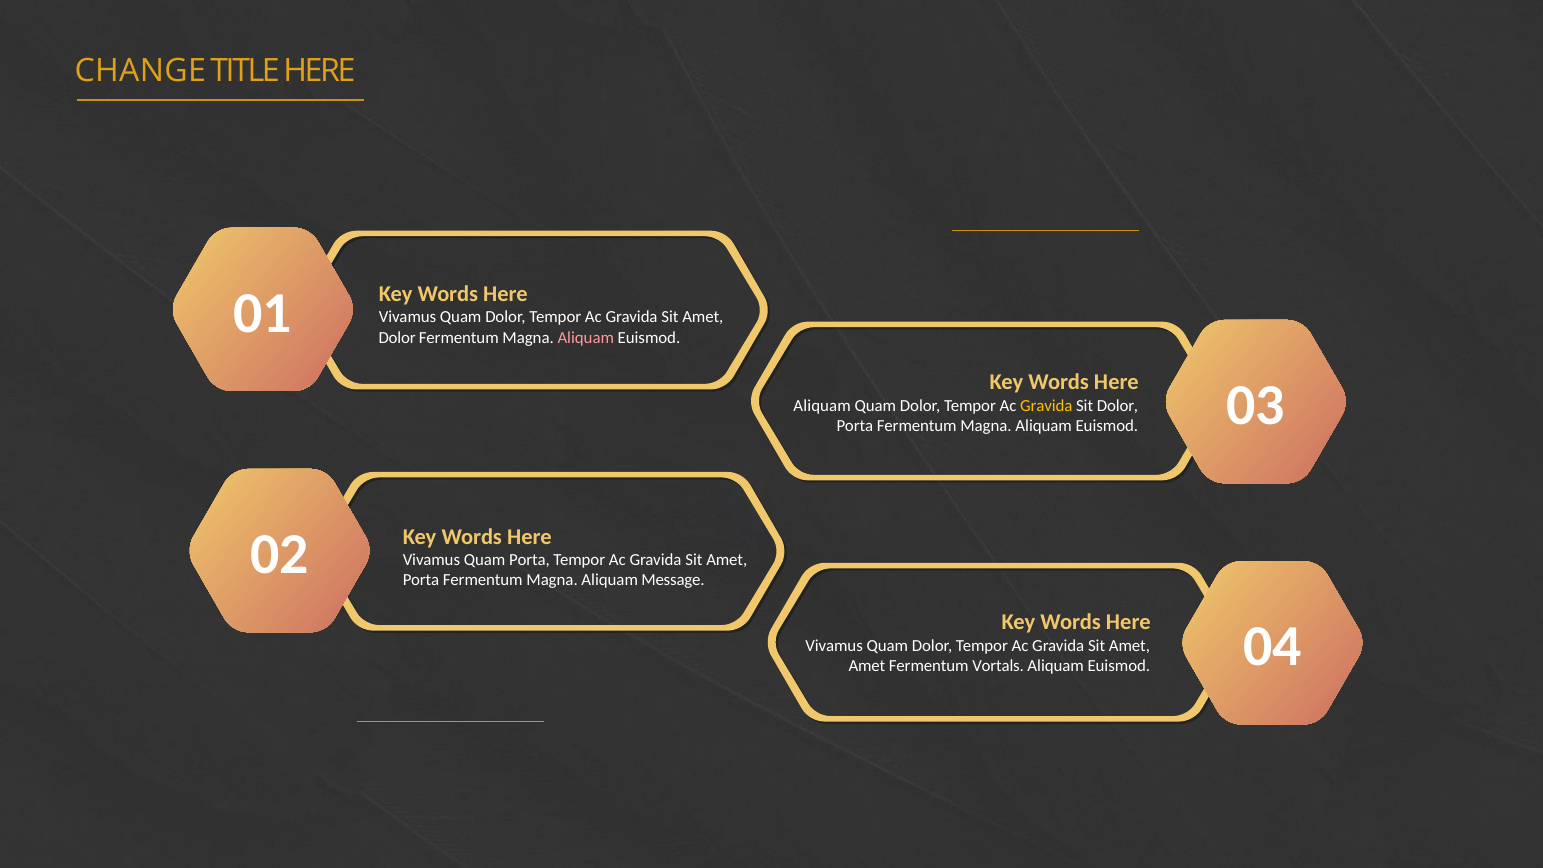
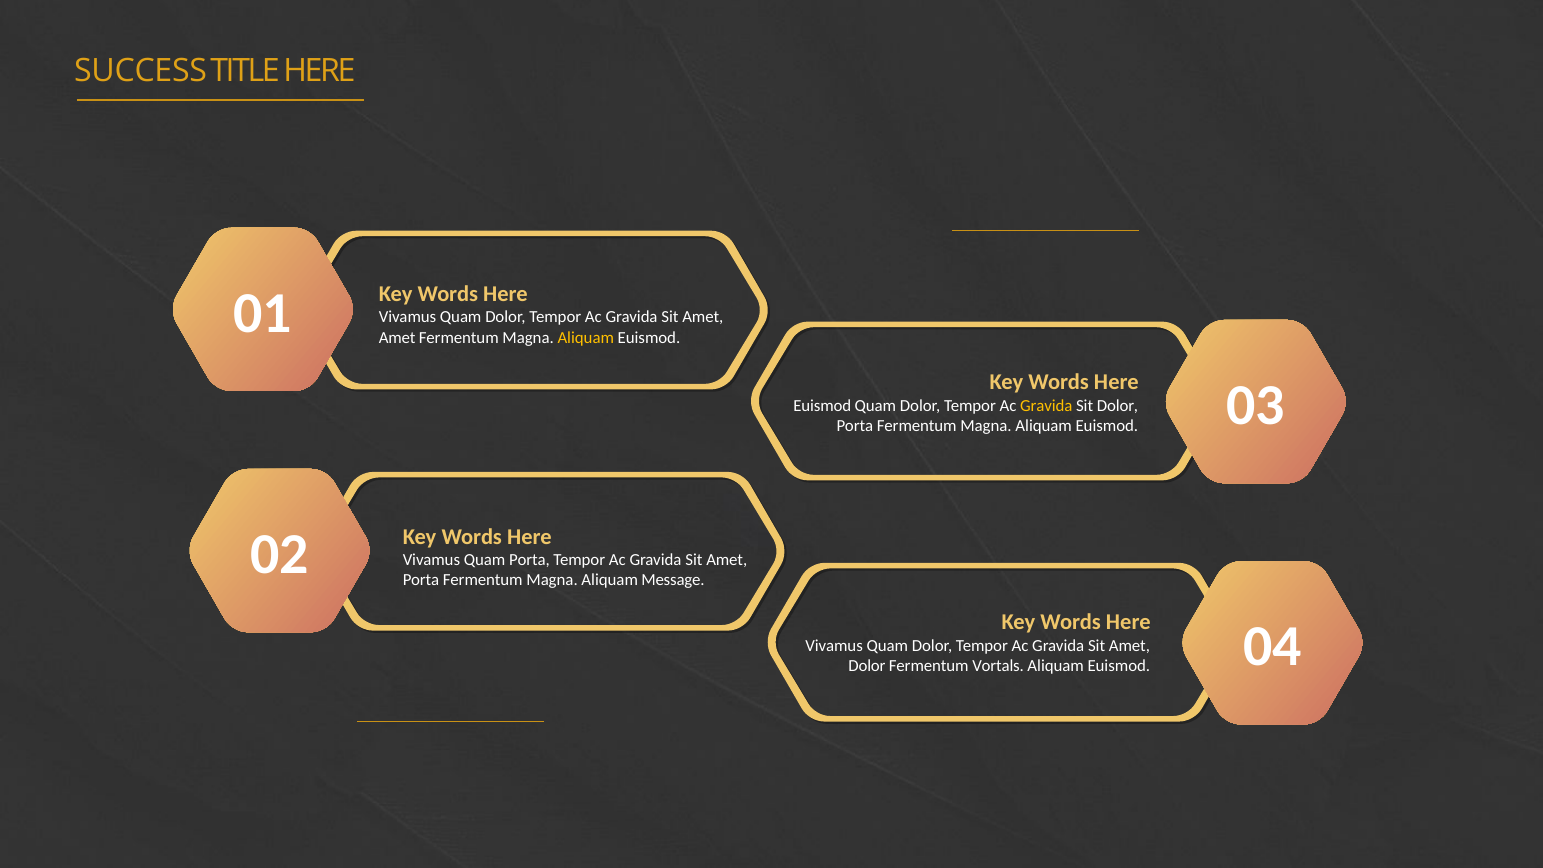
CHANGE: CHANGE -> SUCCESS (141, 71)
Dolor: Dolor -> Amet (397, 337)
Aliquam colour: pink -> yellow (586, 337)
Aliquam: Aliquam -> Euismod (822, 406)
Amet: Amet -> Dolor (867, 666)
